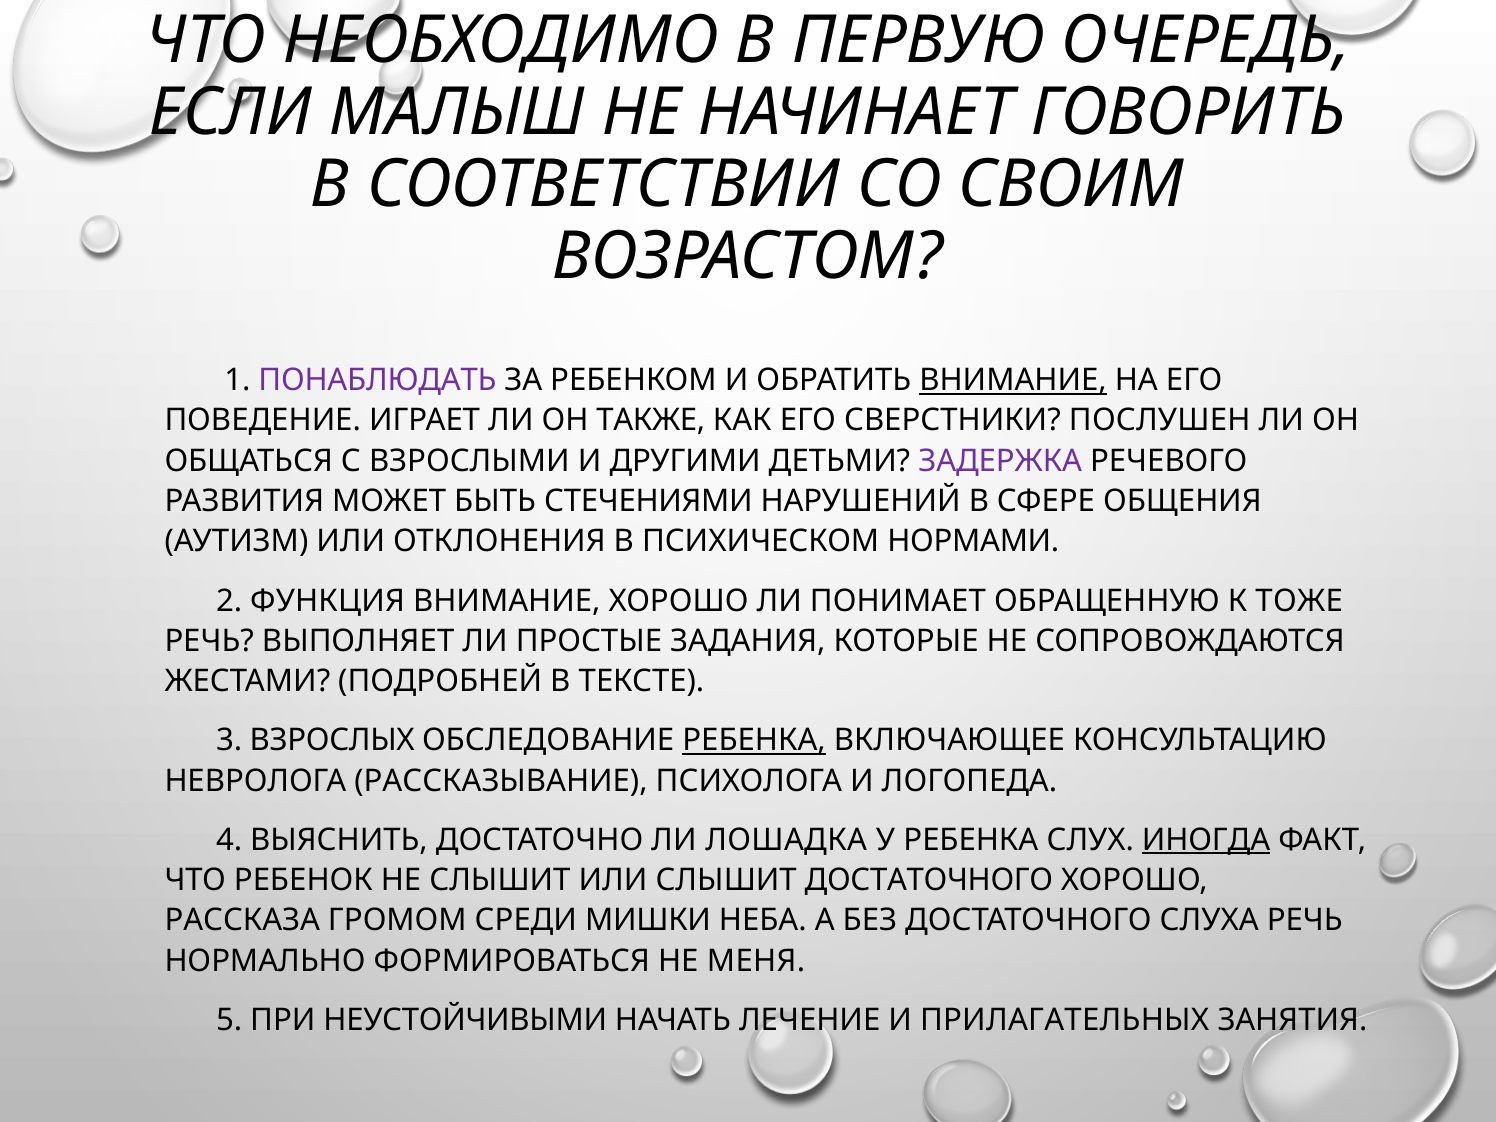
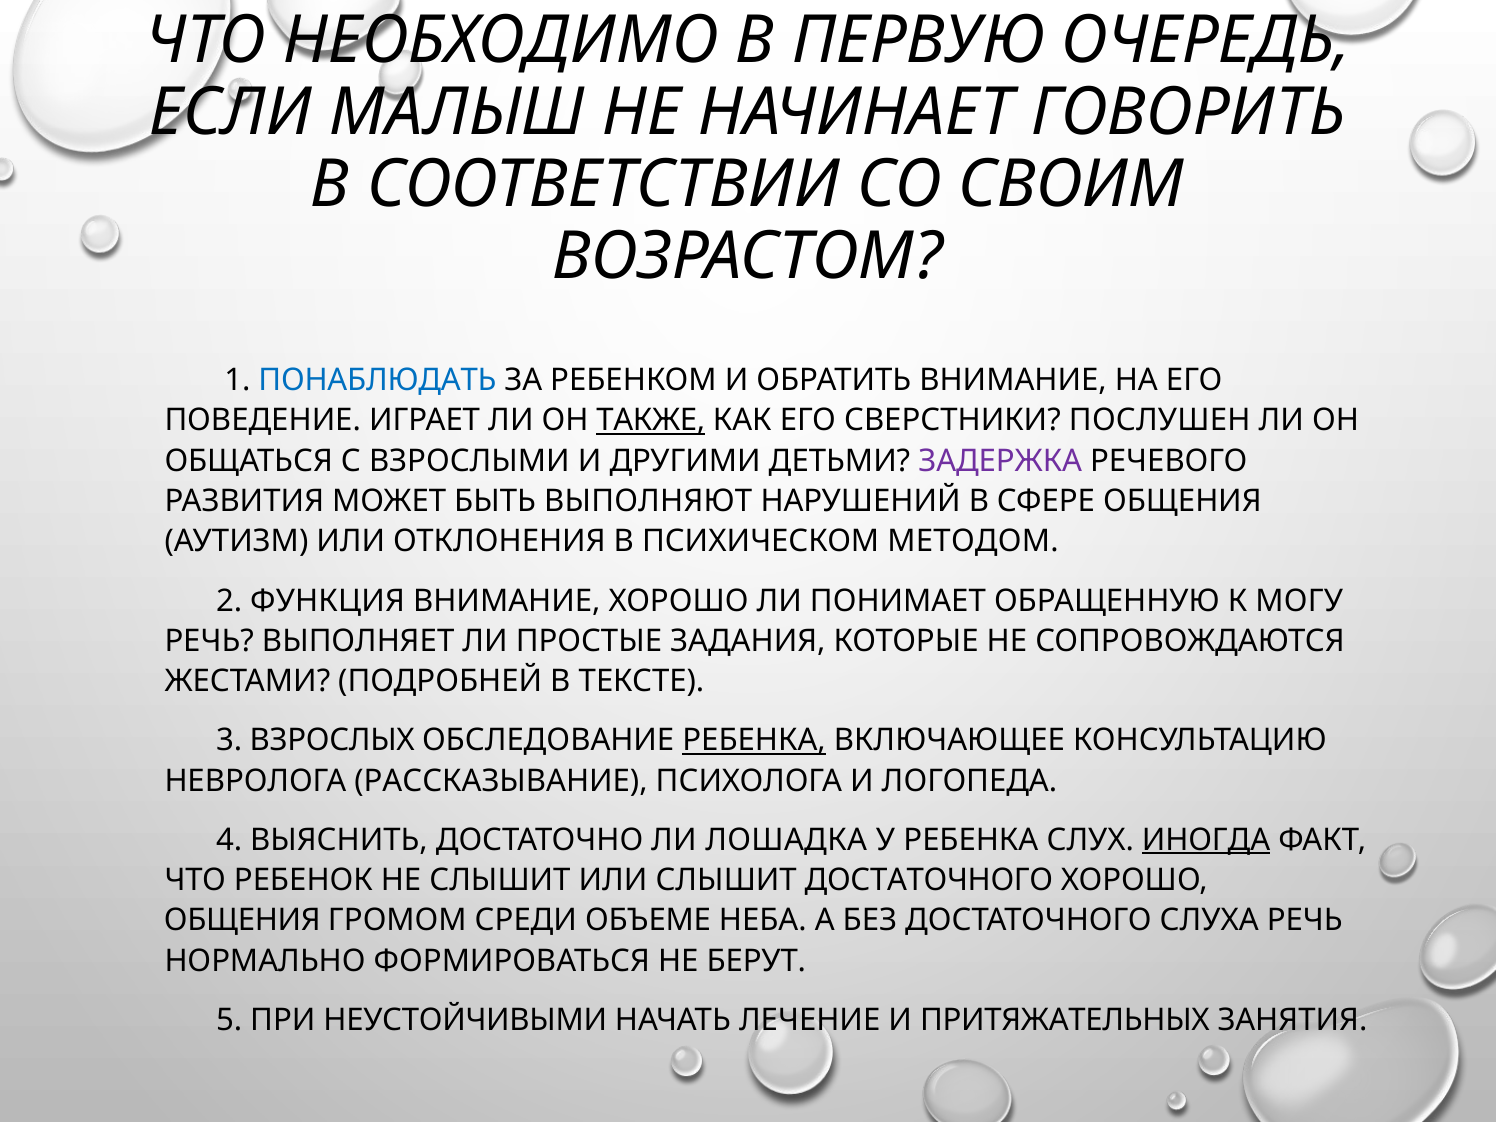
ПОНАБЛЮДАТЬ colour: purple -> blue (378, 380)
ВНИМАНИЕ underline: present -> none (1013, 380)
ТАКЖЕ underline: none -> present (651, 421)
СТЕЧЕНИЯМИ: СТЕЧЕНИЯМИ -> ВЫПОЛНЯЮТ (648, 501)
НОРМАМИ: НОРМАМИ -> МЕТОДОМ (973, 542)
ТОЖЕ: ТОЖЕ -> МОГУ (1299, 601)
РАССКАЗА: РАССКАЗА -> ОБЩЕНИЯ (242, 920)
МИШКИ: МИШКИ -> ОБЪЕМЕ (648, 920)
МЕНЯ: МЕНЯ -> БЕРУТ (756, 961)
ПРИЛАГАТЕЛЬНЫХ: ПРИЛАГАТЕЛЬНЫХ -> ПРИТЯЖАТЕЛЬНЫХ (1065, 1020)
